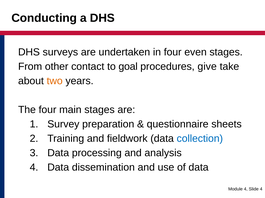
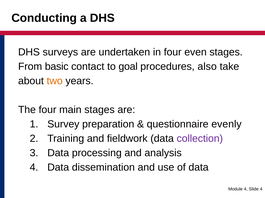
other: other -> basic (57, 67)
give: give -> also (207, 67)
sheets: sheets -> evenly (226, 125)
collection colour: blue -> purple (200, 139)
